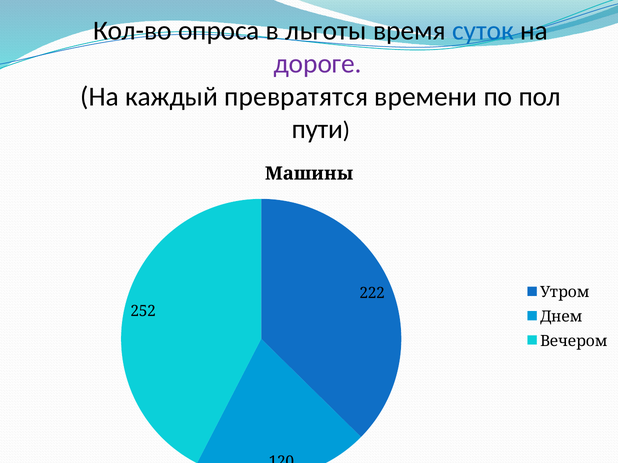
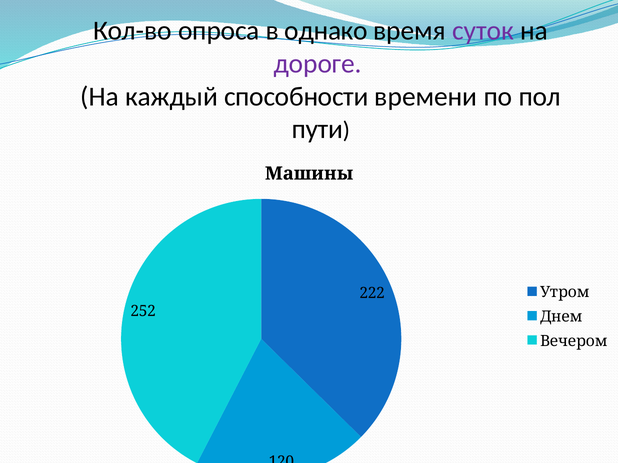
льготы: льготы -> однако (326, 31)
суток colour: blue -> purple (483, 31)
превратятся: превратятся -> способности (296, 97)
